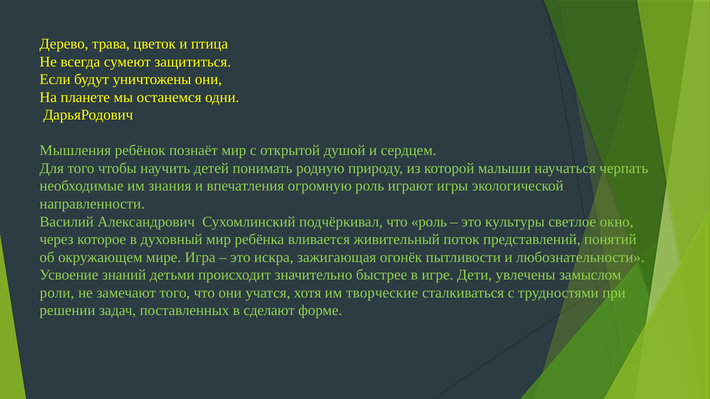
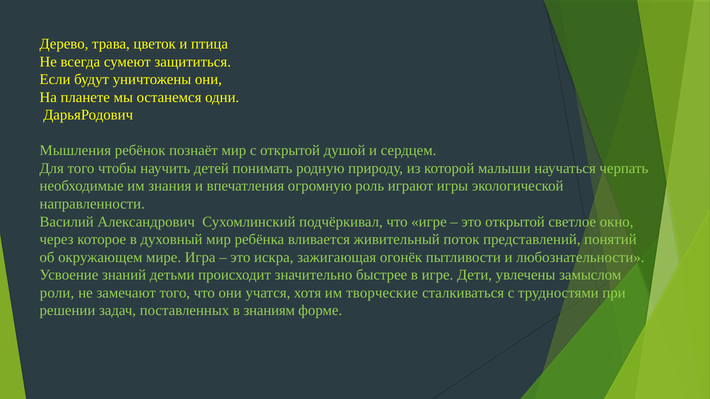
что роль: роль -> игре (429, 222)
это культуры: культуры -> открытой (515, 222)
сделают: сделают -> знаниям (269, 311)
